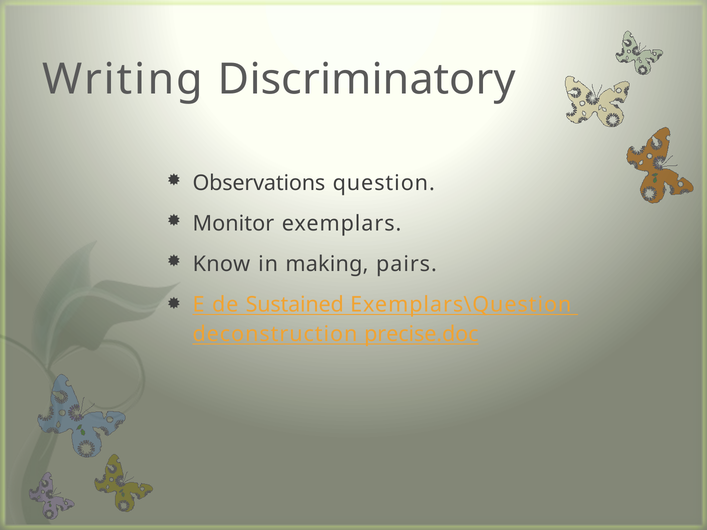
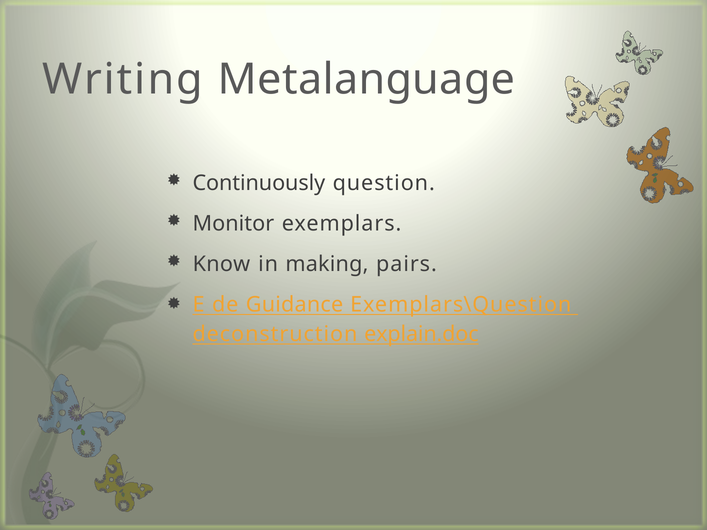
Discriminatory: Discriminatory -> Metalanguage (367, 80)
Observations: Observations -> Continuously (259, 183)
Sustained: Sustained -> Guidance (295, 305)
precise.doc: precise.doc -> explain.doc (421, 334)
